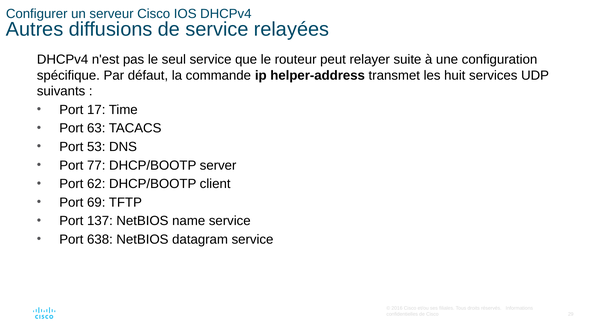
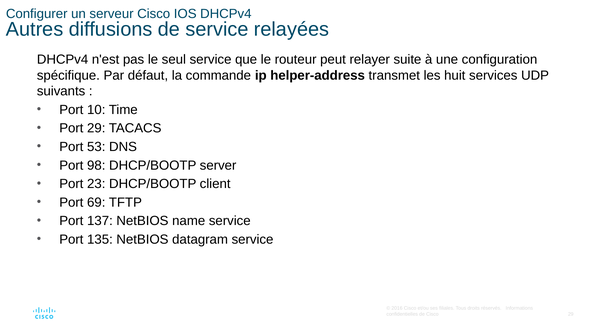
17: 17 -> 10 (96, 110)
Port 63: 63 -> 29 (96, 128)
77: 77 -> 98 (96, 165)
62: 62 -> 23 (96, 184)
638: 638 -> 135 (100, 240)
